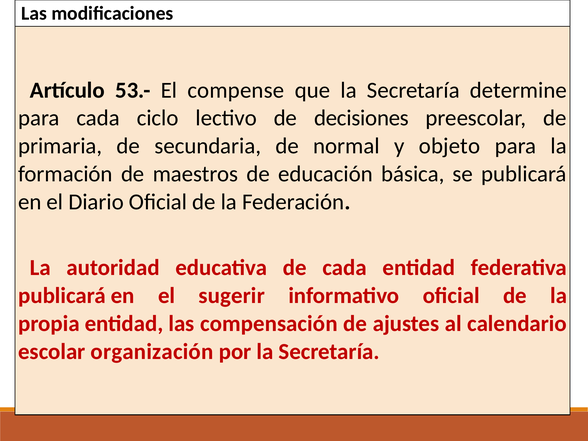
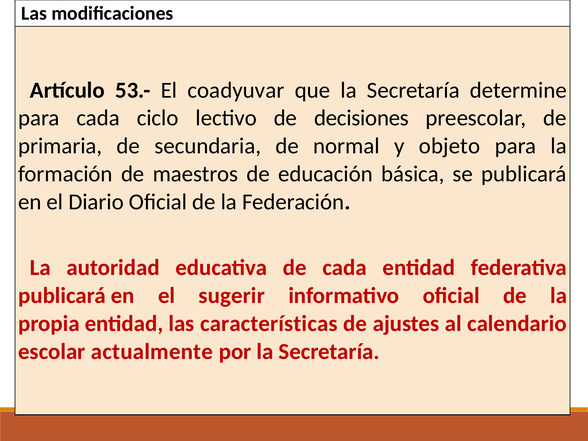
compense: compense -> coadyuvar (236, 90)
compensación: compensación -> características (269, 324)
organización: organización -> actualmente (152, 352)
